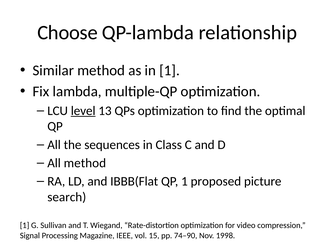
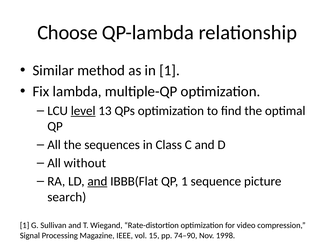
All method: method -> without (85, 163)
and underline: none -> present (97, 181)
proposed: proposed -> sequence (216, 181)
